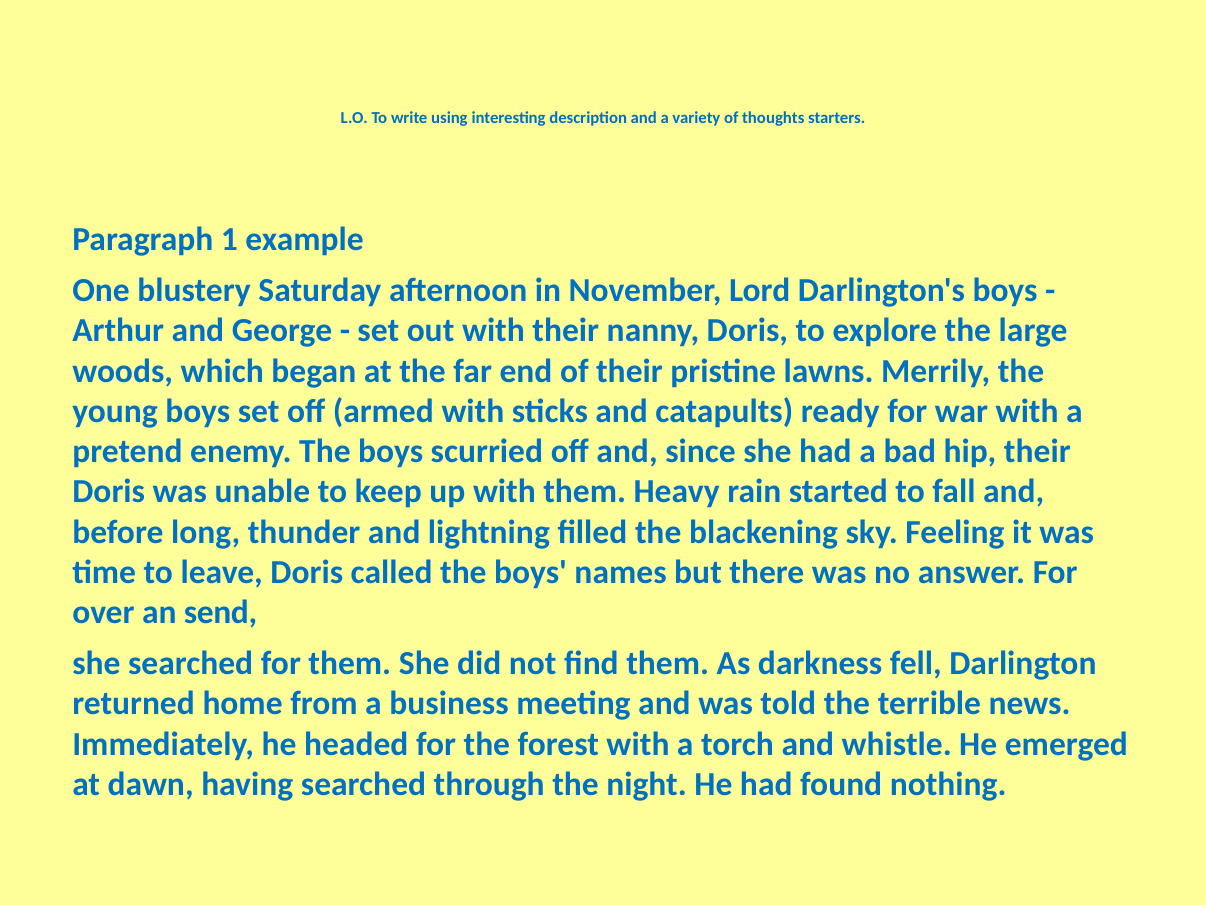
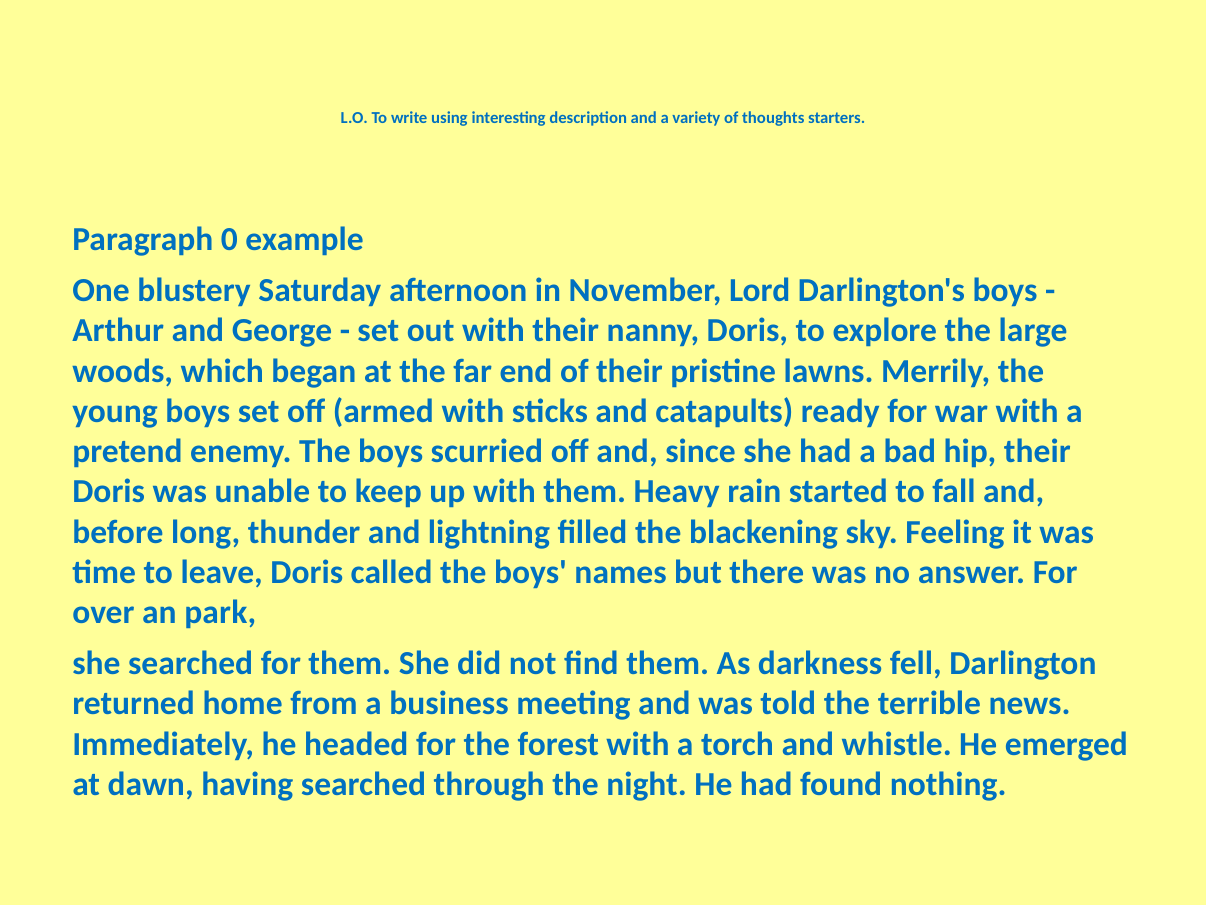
1: 1 -> 0 (229, 240)
send: send -> park (220, 612)
